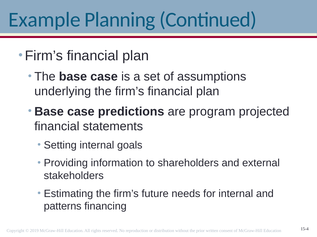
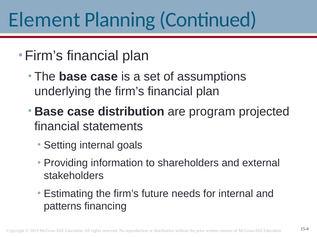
Example: Example -> Element (44, 20)
case predictions: predictions -> distribution (131, 112)
